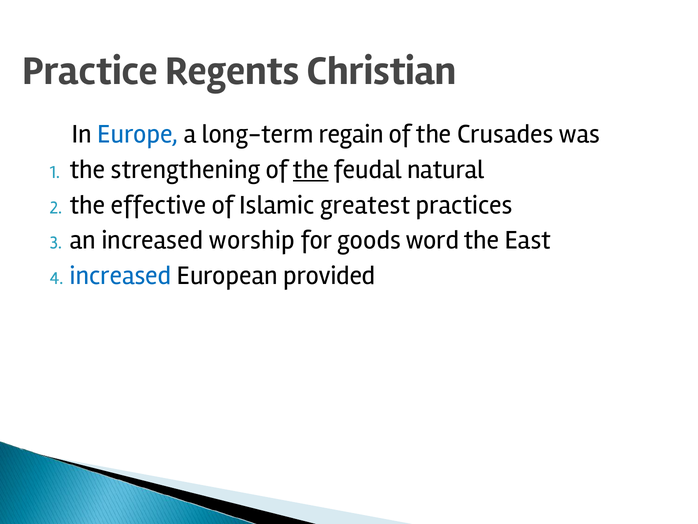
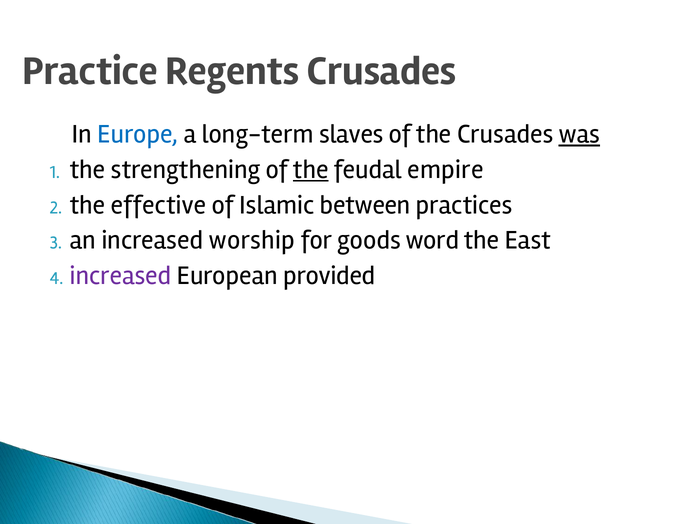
Regents Christian: Christian -> Crusades (382, 71)
regain: regain -> slaves (351, 134)
was underline: none -> present (579, 134)
natural: natural -> empire (445, 169)
greatest: greatest -> between (365, 205)
increased colour: blue -> purple (121, 275)
